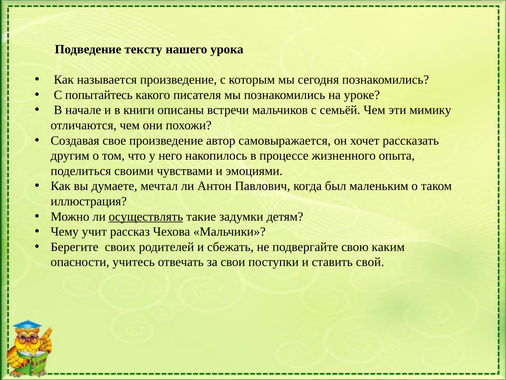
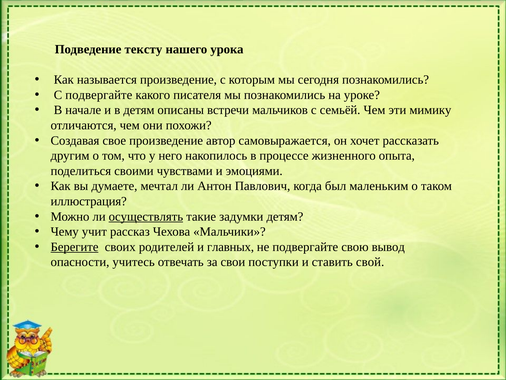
С попытайтесь: попытайтесь -> подвергайте (99, 95)
в книги: книги -> детям (139, 110)
Берегите underline: none -> present (75, 247)
сбежать: сбежать -> главных (231, 247)
каким: каким -> вывод (388, 247)
